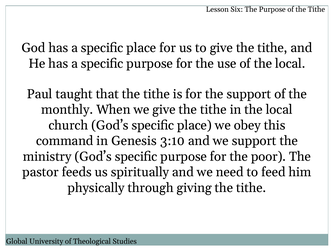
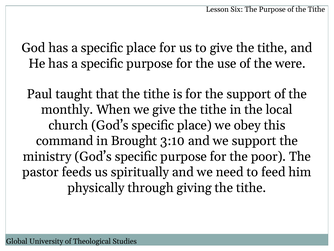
of the local: local -> were (290, 63)
Genesis: Genesis -> Brought (134, 141)
